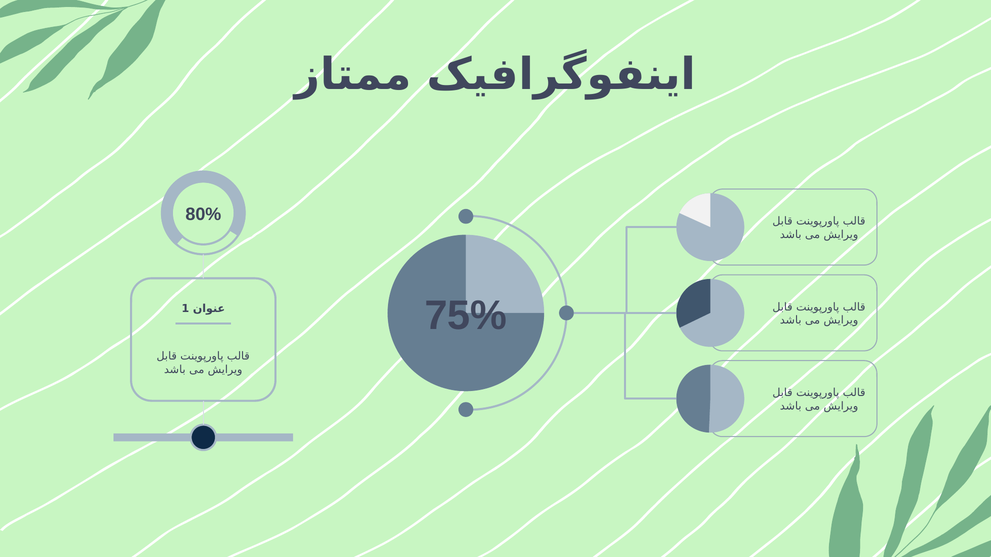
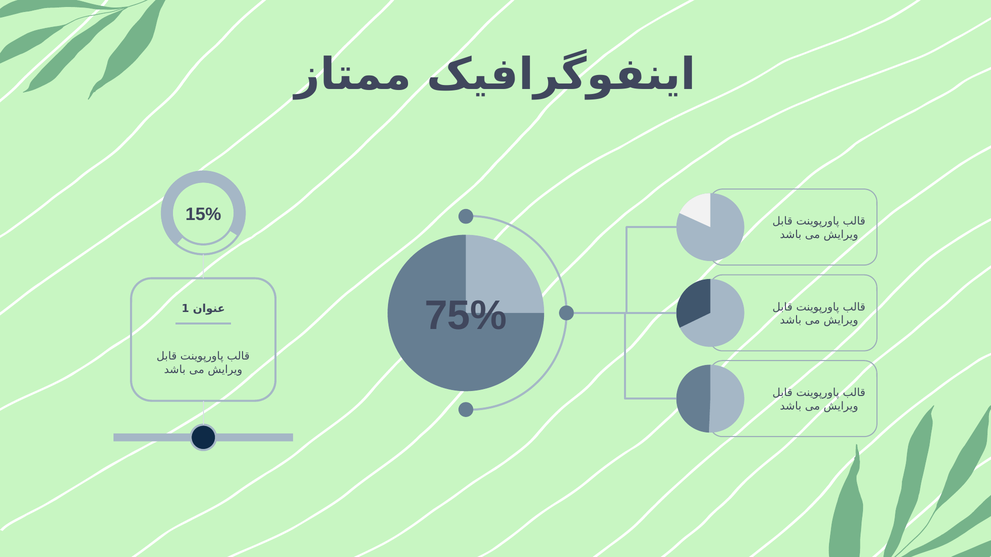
80%: 80% -> 15% (203, 214)
